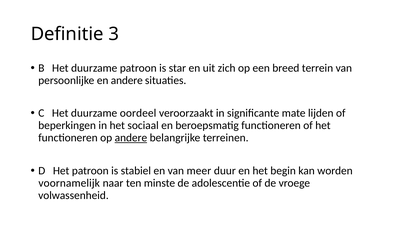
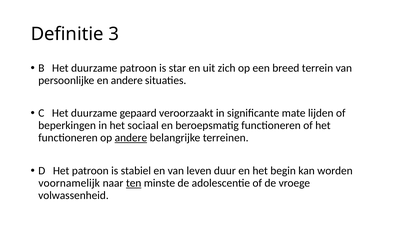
oordeel: oordeel -> gepaard (138, 113)
meer: meer -> leven (199, 170)
ten underline: none -> present (134, 183)
